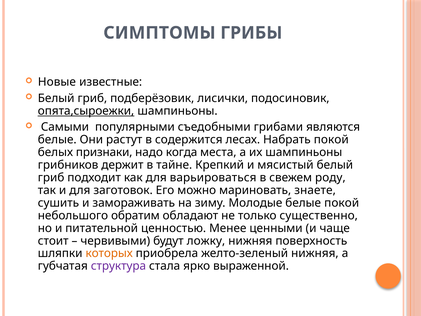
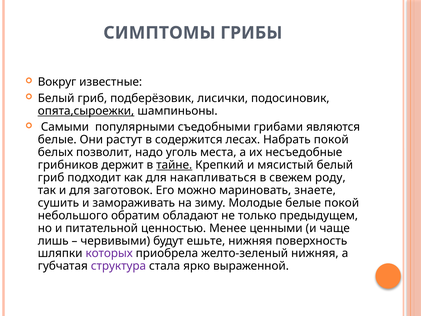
Новые: Новые -> Вокруг (57, 82)
признаки: признаки -> позволит (104, 152)
когда: когда -> уголь (182, 152)
их шампиньоны: шампиньоны -> несъедобные (304, 152)
тайне underline: none -> present (174, 165)
варьироваться: варьироваться -> накапливаться (213, 177)
существенно: существенно -> предыдущем (319, 215)
стоит: стоит -> лишь (53, 241)
ложку: ложку -> ешьте (206, 241)
которых colour: orange -> purple (109, 253)
